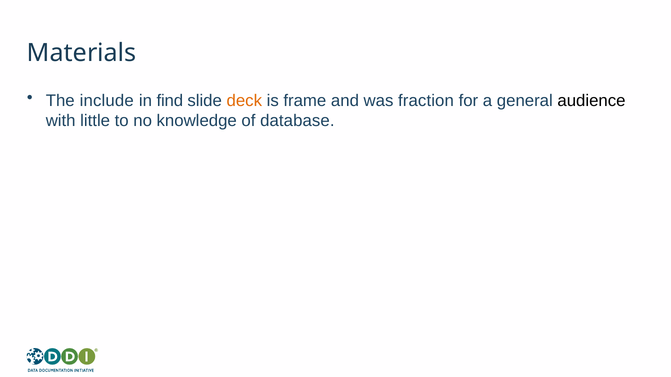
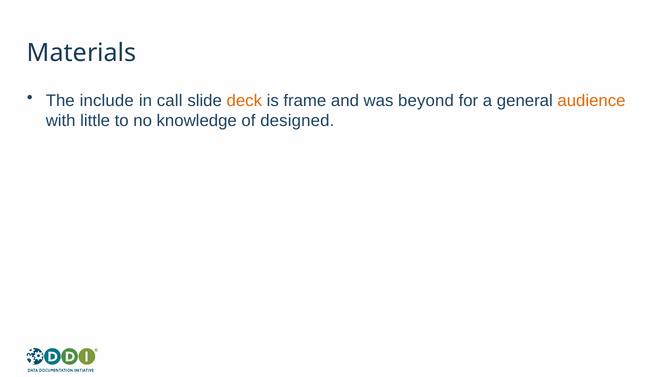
find: find -> call (170, 101)
fraction: fraction -> beyond (426, 101)
audience colour: black -> orange (591, 101)
database: database -> designed (297, 121)
